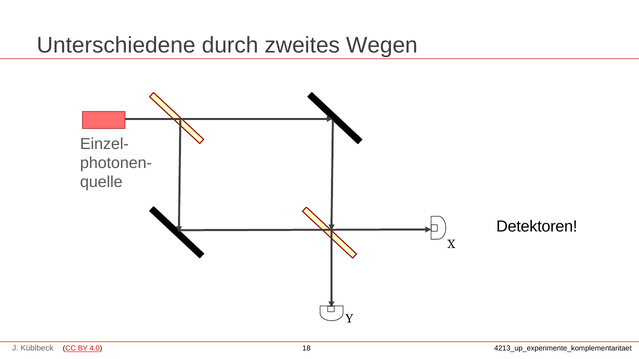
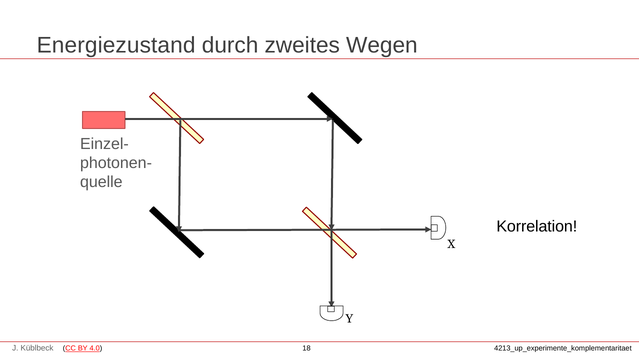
Unterschiedene: Unterschiedene -> Energiezustand (116, 45)
Detektoren: Detektoren -> Korrelation (537, 227)
